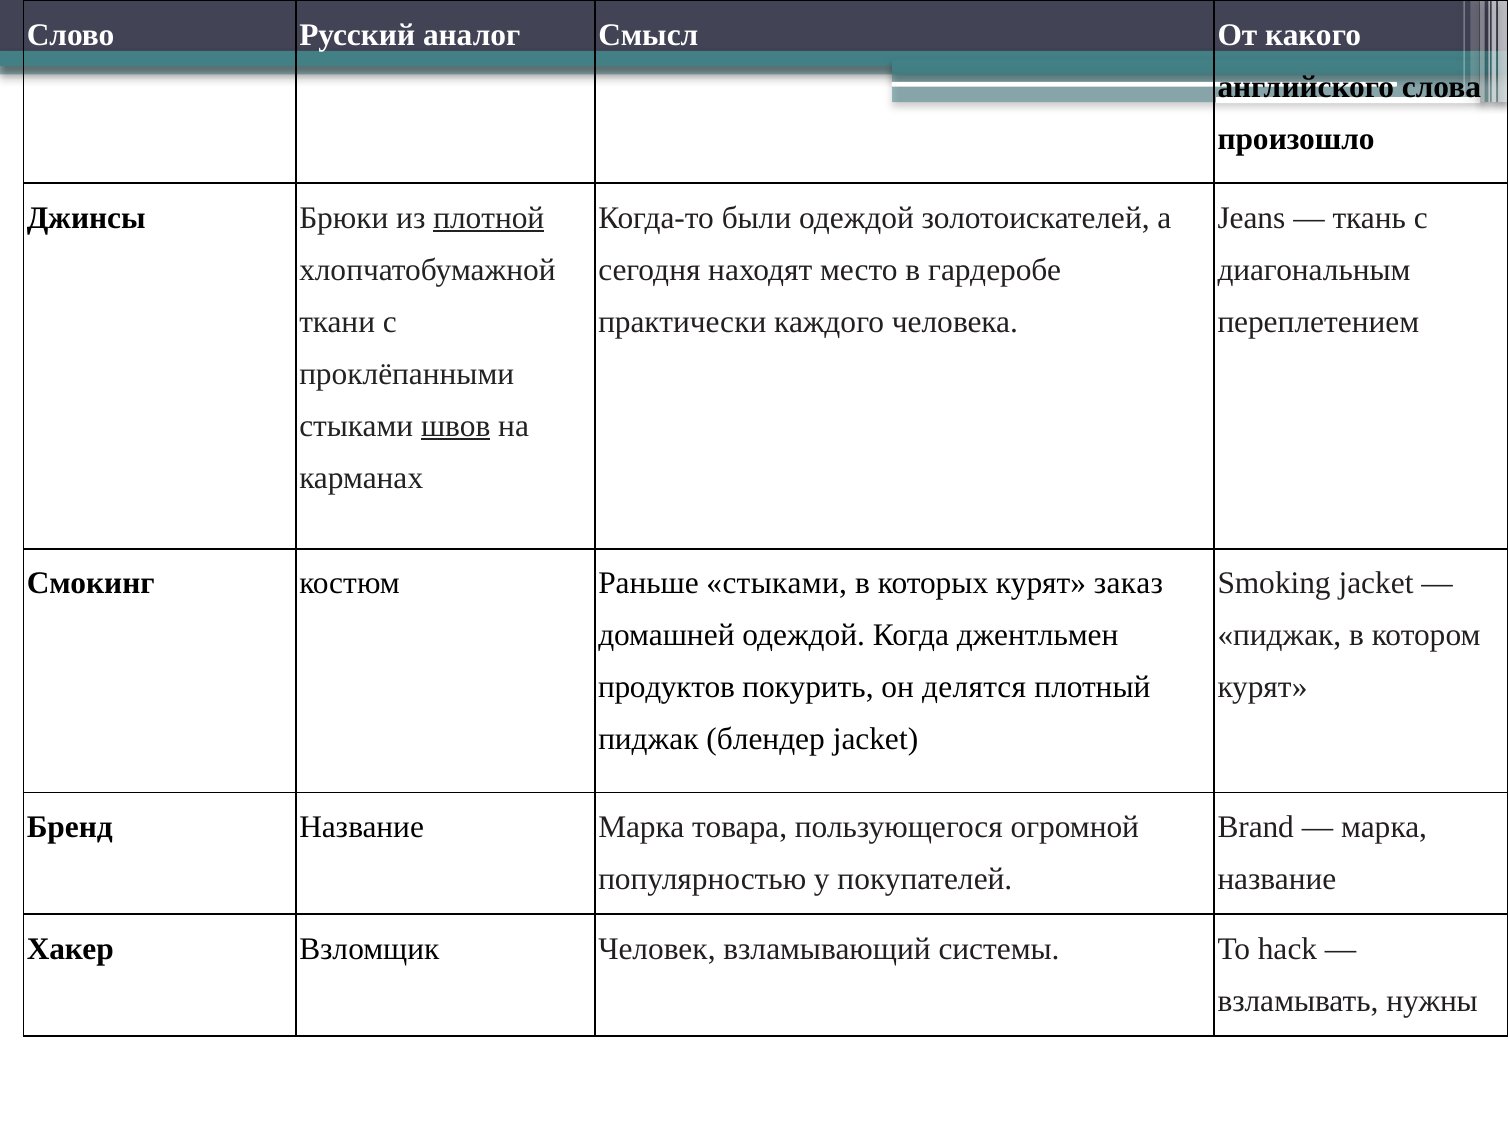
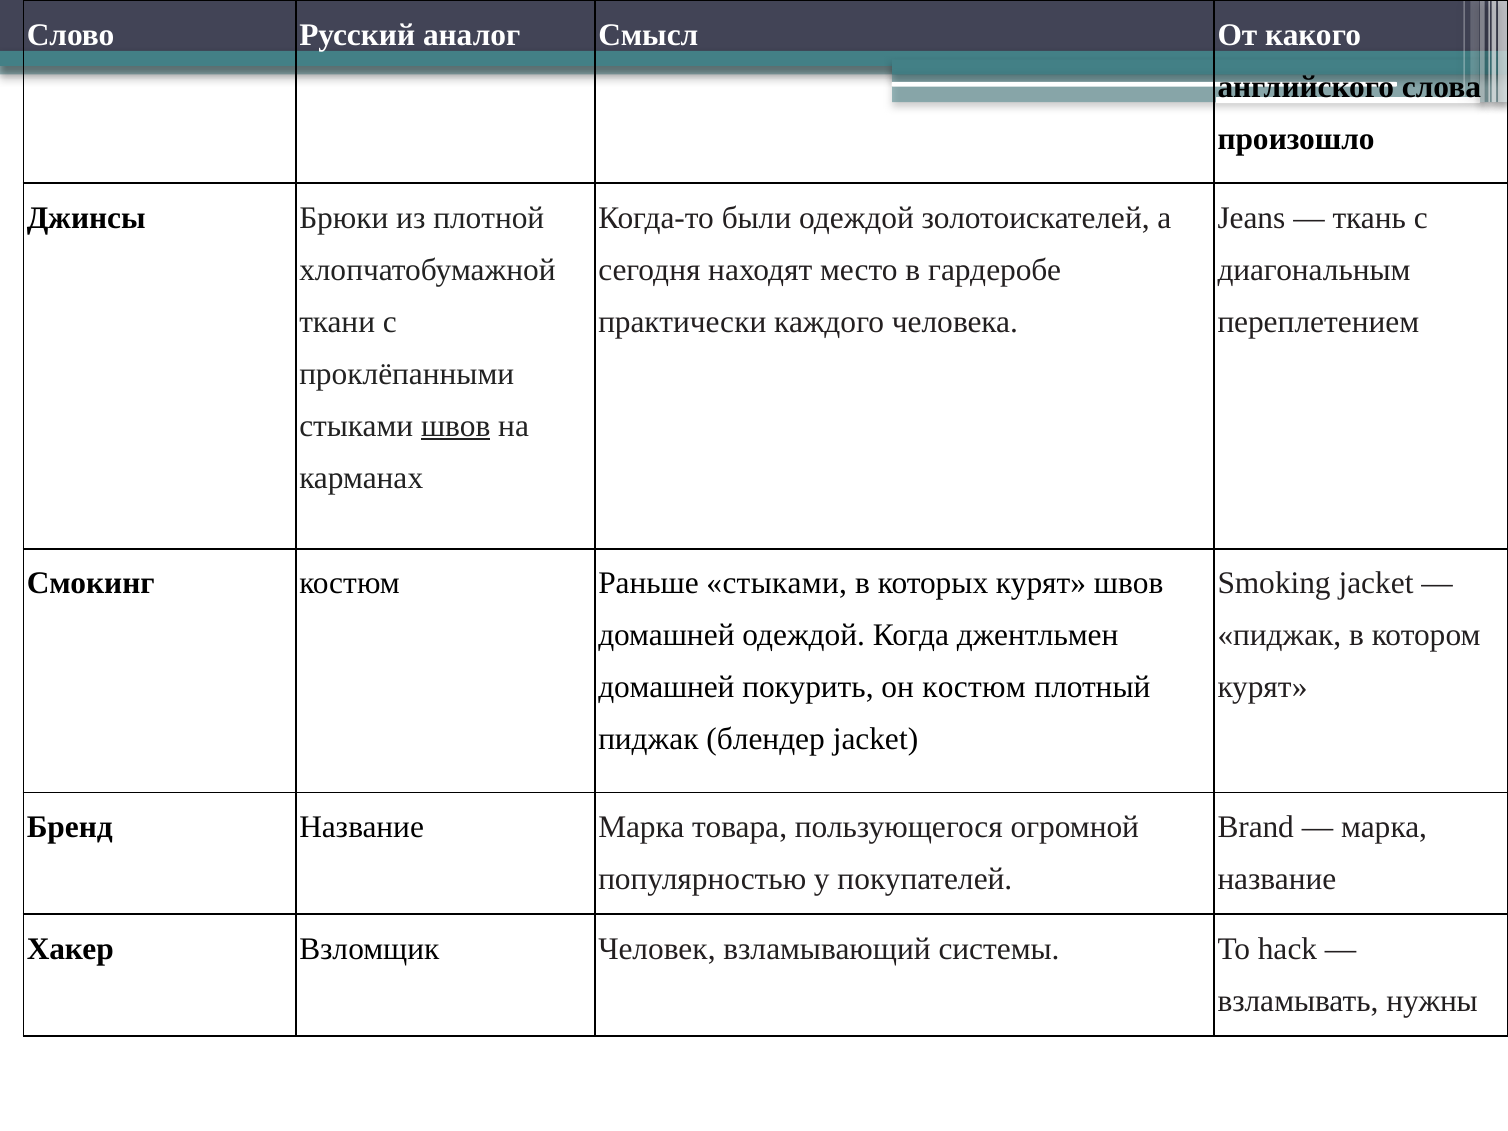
плотной underline: present -> none (489, 218)
курят заказ: заказ -> швов (1129, 584)
продуктов: продуктов -> домашней (666, 688)
он делятся: делятся -> костюм (974, 688)
